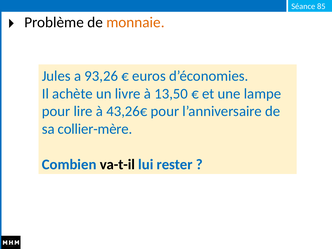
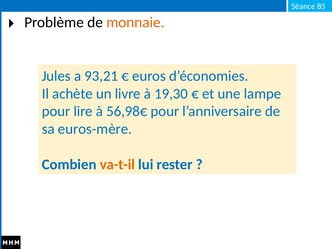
93,26: 93,26 -> 93,21 (101, 76)
13,50: 13,50 -> 19,30 (171, 94)
43,26€: 43,26€ -> 56,98€ (127, 111)
collier-mère: collier-mère -> euros-mère (95, 129)
va-t-il colour: black -> orange (117, 165)
